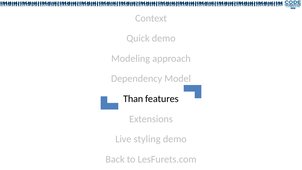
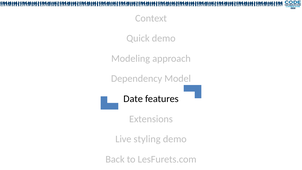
Than: Than -> Date (133, 99)
